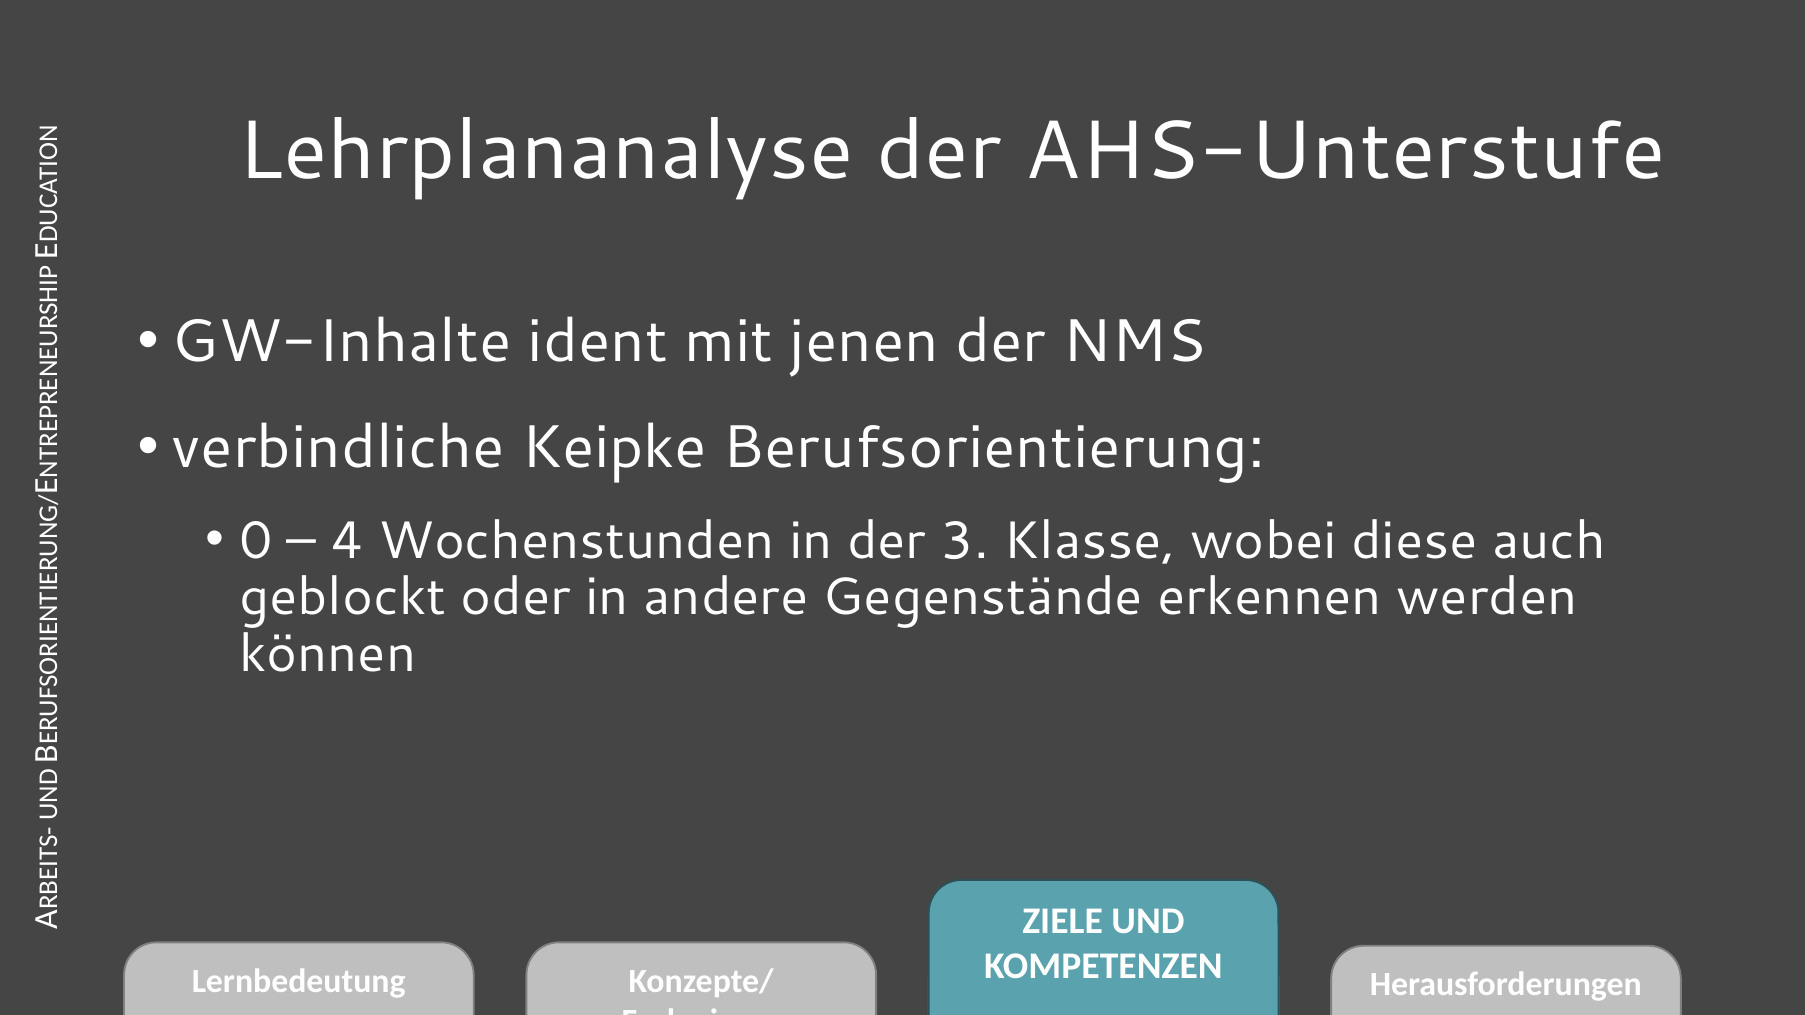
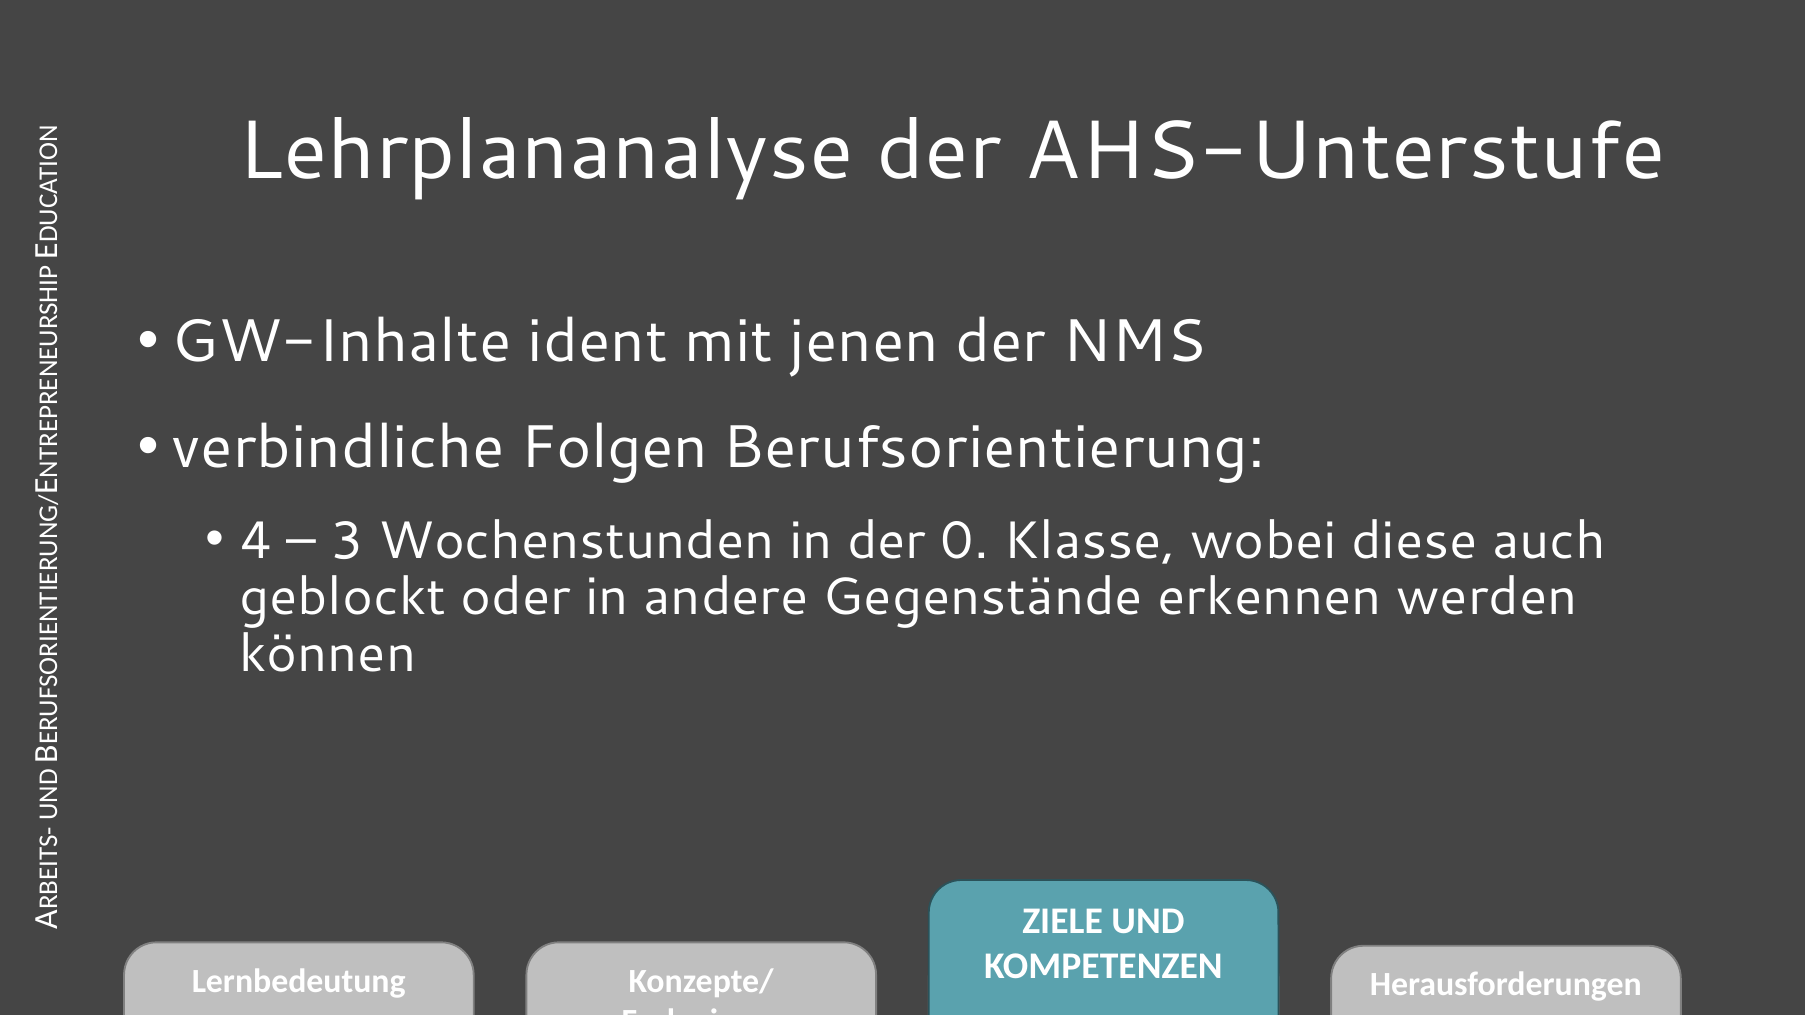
Keipke: Keipke -> Folgen (614, 448)
0: 0 -> 4 (256, 541)
4: 4 -> 3 (348, 541)
3: 3 -> 0 (965, 541)
